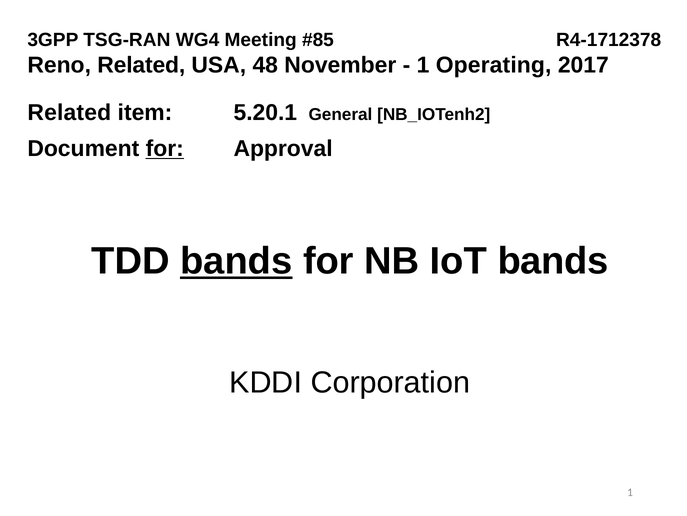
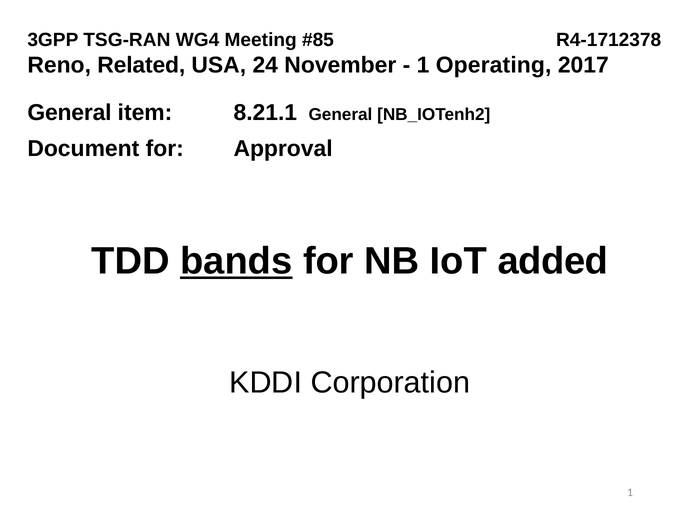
48: 48 -> 24 (265, 65)
Related: Related -> General (69, 112)
5.20.1: 5.20.1 -> 8.21.1 (265, 112)
for underline: present -> none (165, 148)
IoT bands: bands -> added (553, 261)
